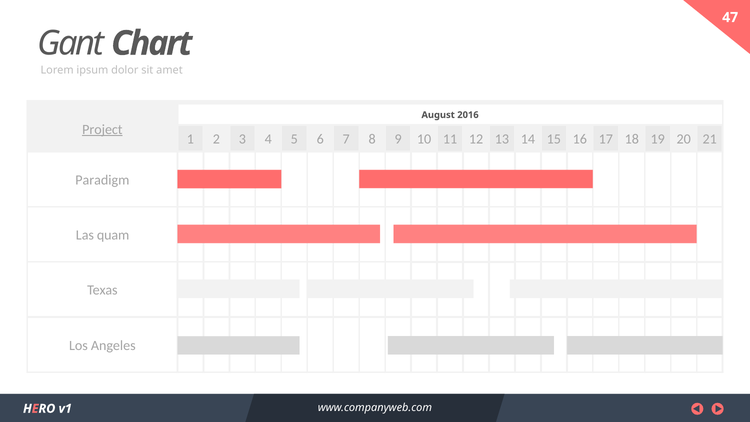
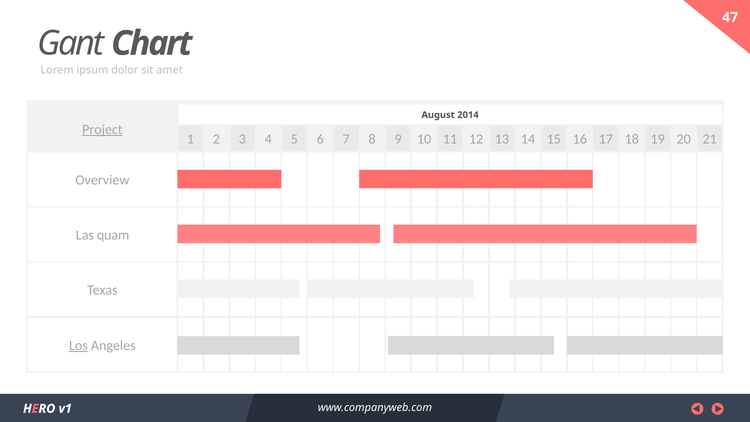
2016: 2016 -> 2014 (468, 115)
Paradigm: Paradigm -> Overview (102, 180)
Los underline: none -> present (78, 345)
